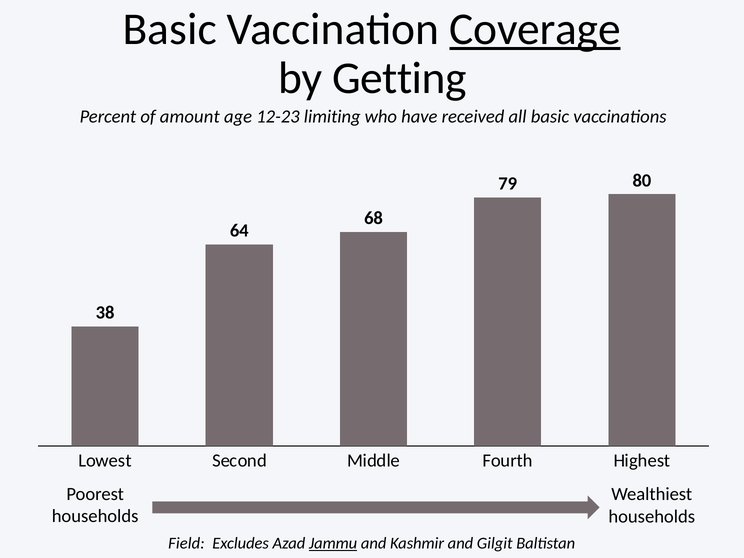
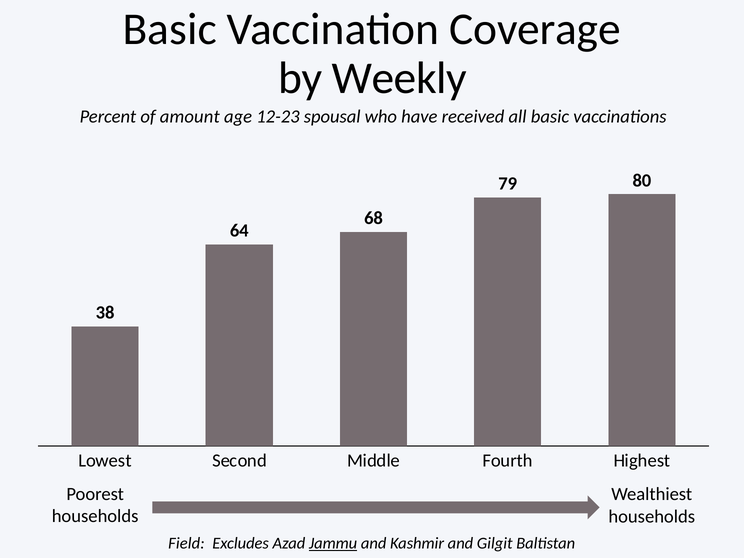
Coverage underline: present -> none (535, 29)
Getting: Getting -> Weekly (399, 78)
limiting: limiting -> spousal (332, 117)
